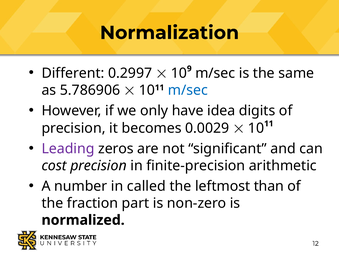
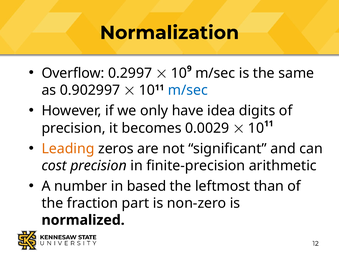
Different: Different -> Overflow (73, 73)
5.786906: 5.786906 -> 0.902997 (90, 90)
Leading colour: purple -> orange (68, 148)
called: called -> based (147, 186)
